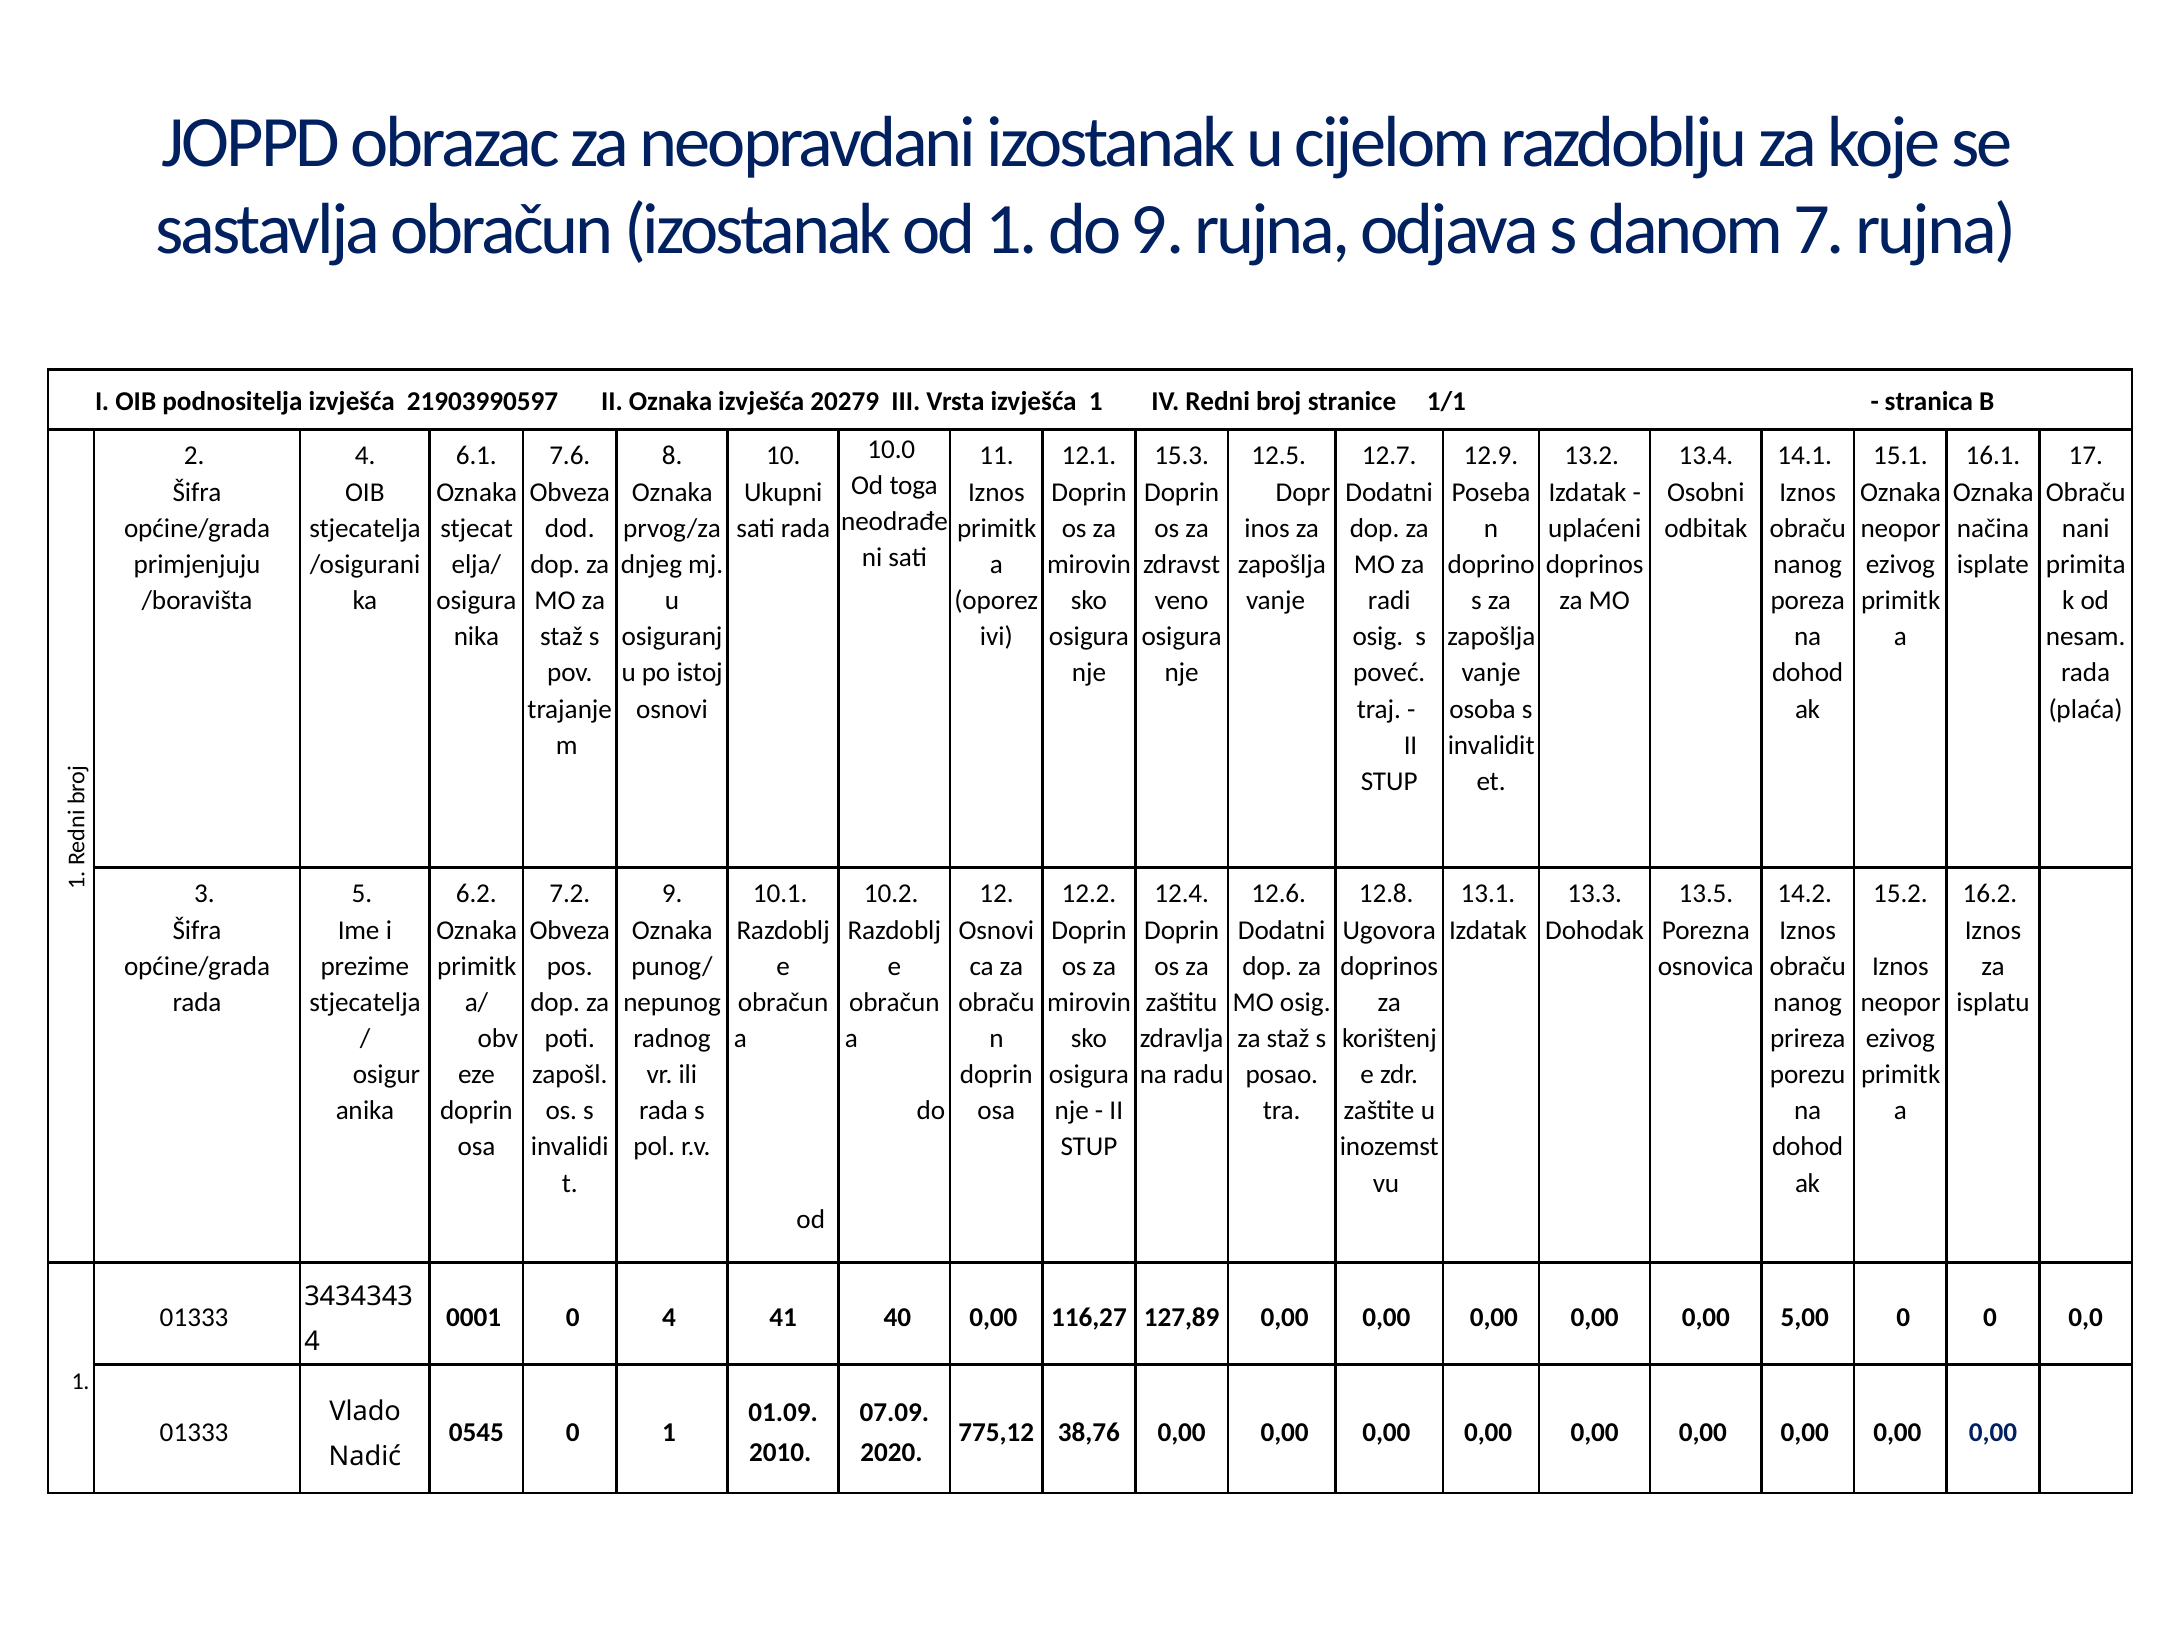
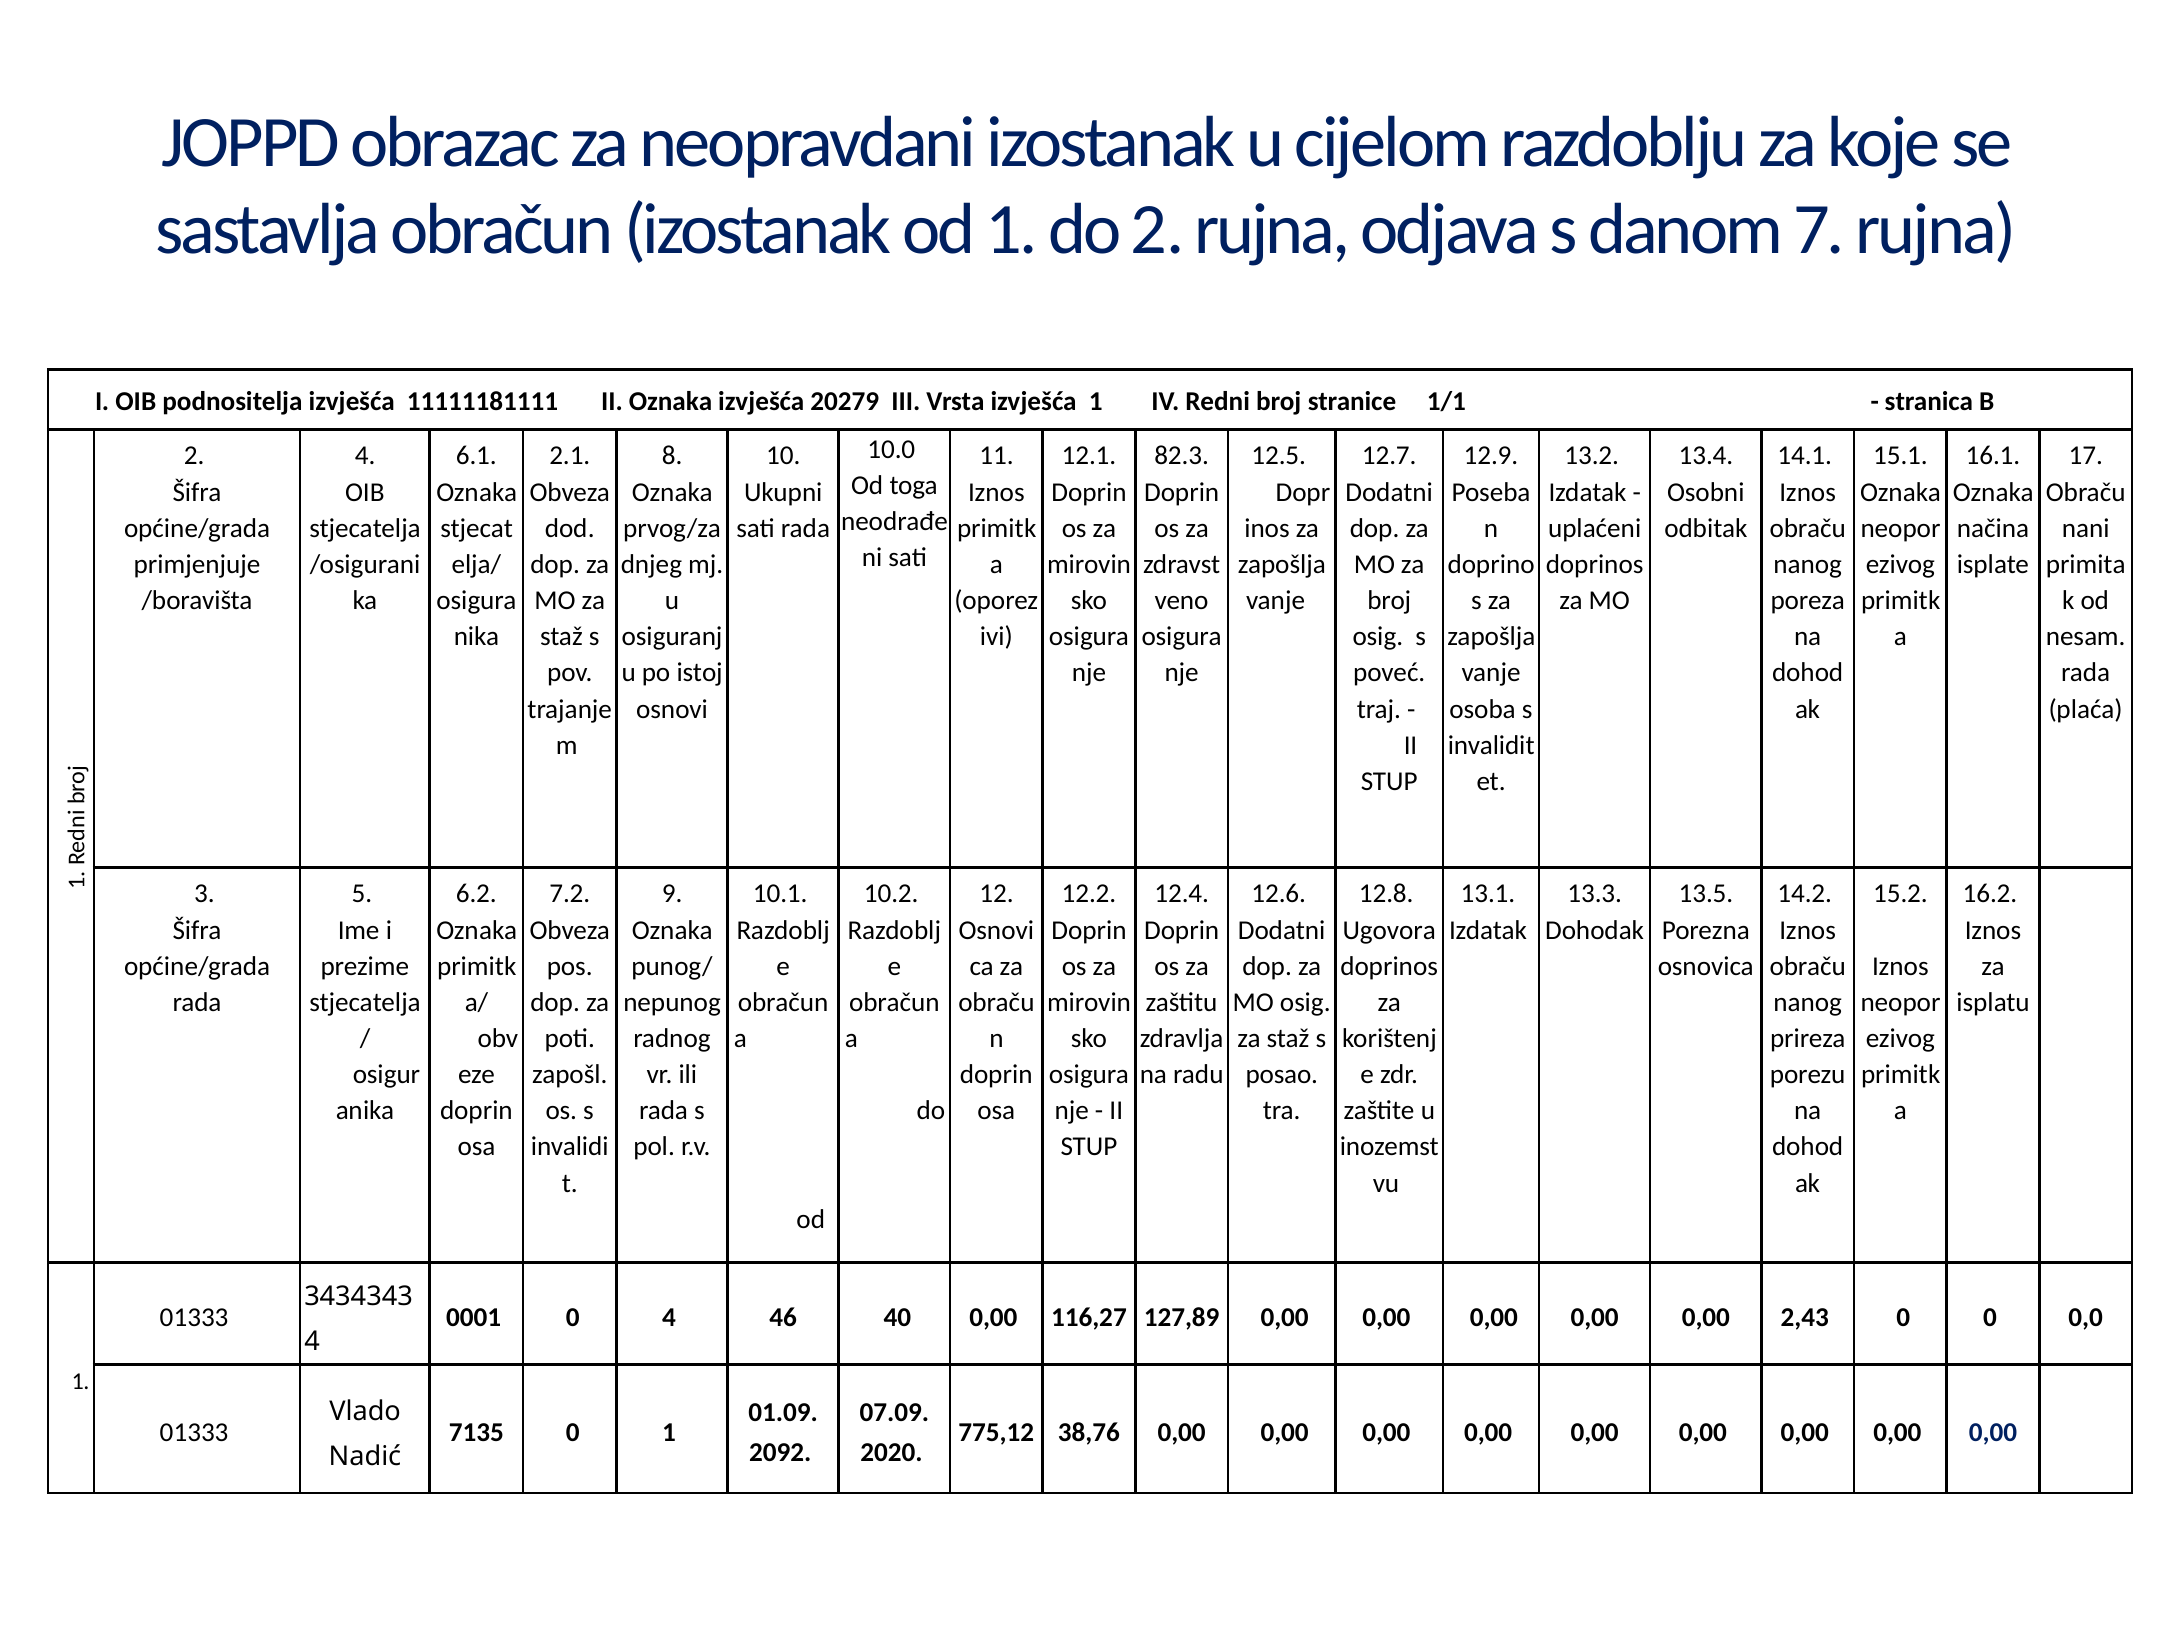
do 9: 9 -> 2 (1158, 230)
21903990597: 21903990597 -> 11111181111 (483, 401)
7.6: 7.6 -> 2.1 (570, 456)
15.3: 15.3 -> 82.3 (1182, 456)
primjenjuju: primjenjuju -> primjenjuje (197, 565)
radi: radi -> broj (1389, 601)
41: 41 -> 46 (783, 1317)
5,00: 5,00 -> 2,43 (1805, 1317)
0545: 0545 -> 7135 (476, 1433)
2010: 2010 -> 2092 (780, 1452)
